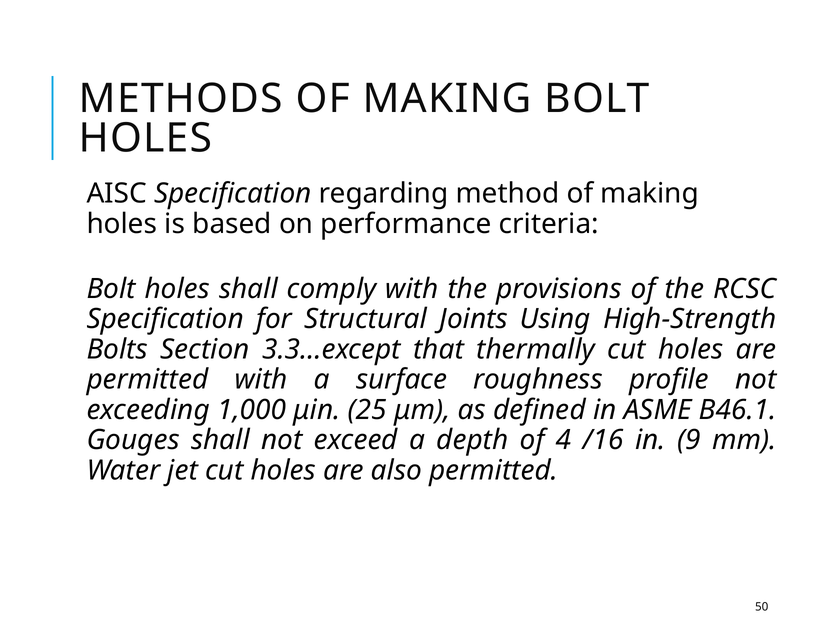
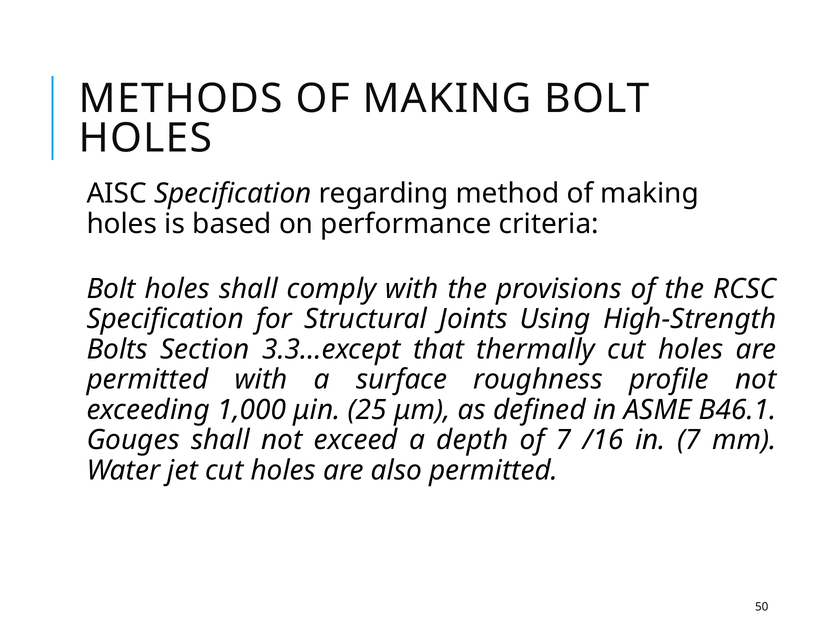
of 4: 4 -> 7 (564, 440)
in 9: 9 -> 7 (689, 440)
